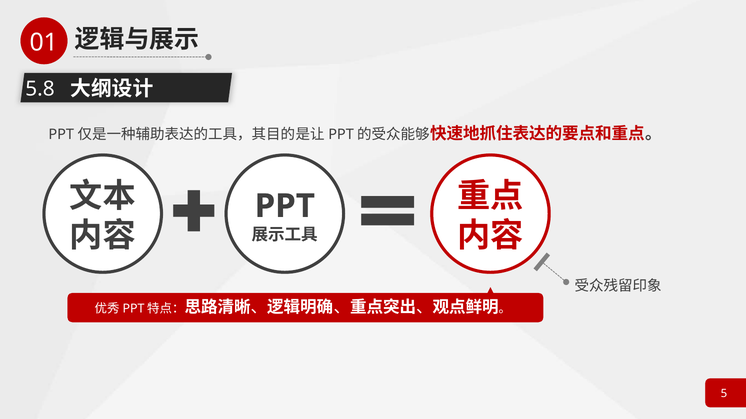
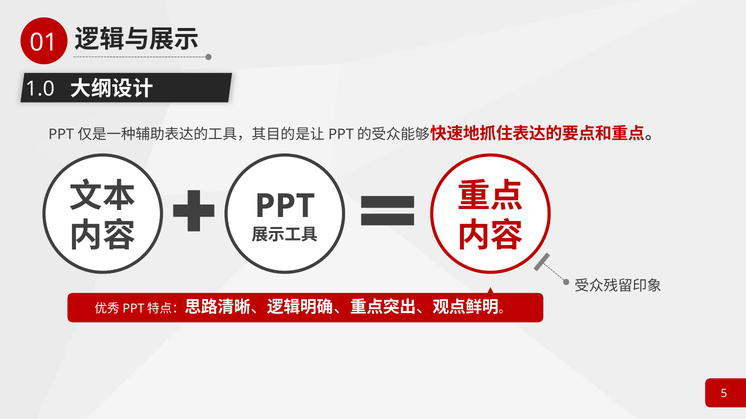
5.8: 5.8 -> 1.0 (40, 89)
